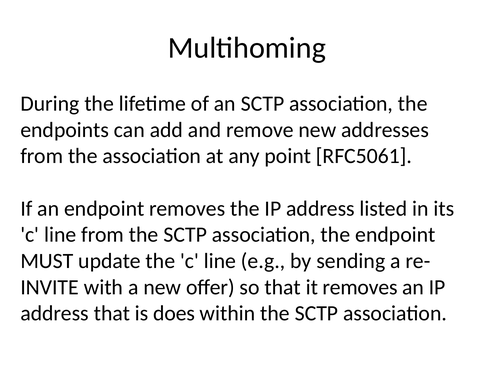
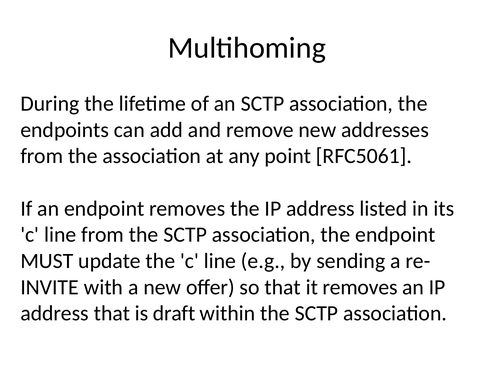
does: does -> draft (174, 313)
